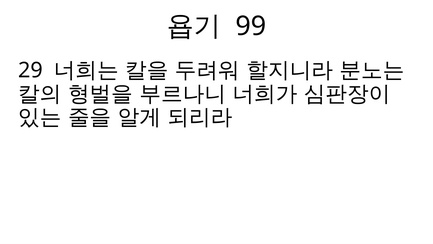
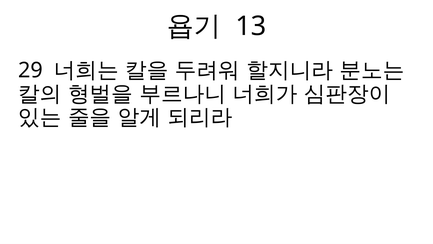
99: 99 -> 13 (251, 26)
